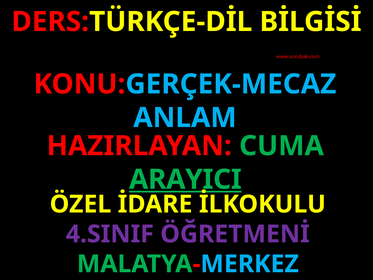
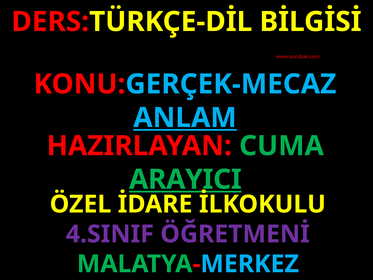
ANLAM underline: none -> present (185, 118)
